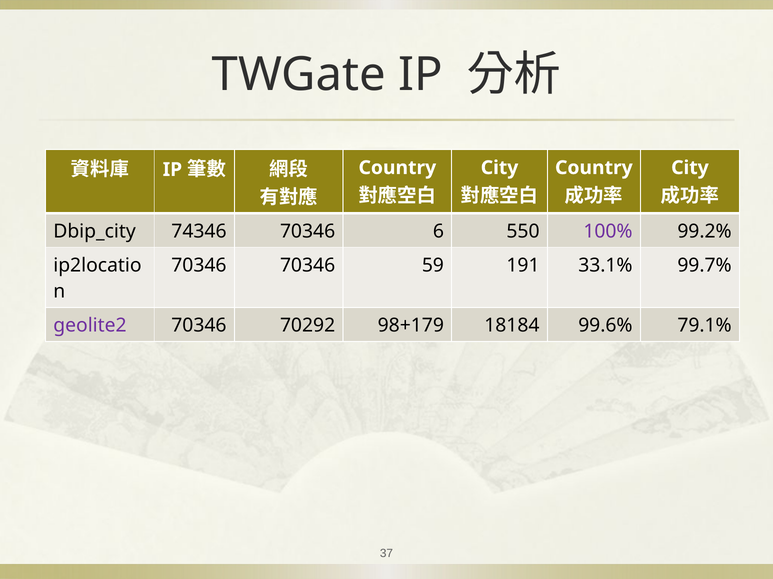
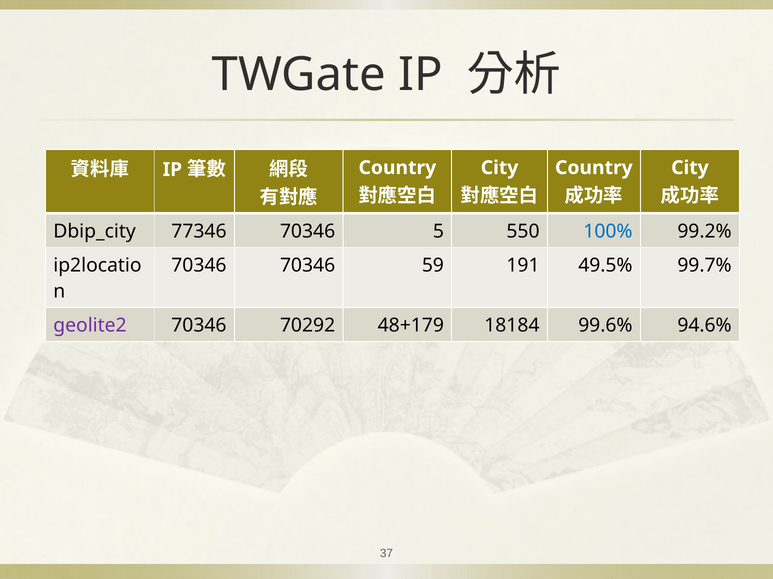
74346: 74346 -> 77346 (199, 232)
6: 6 -> 5 (438, 232)
100% colour: purple -> blue (608, 232)
33.1%: 33.1% -> 49.5% (605, 266)
98+179: 98+179 -> 48+179 (411, 326)
79.1%: 79.1% -> 94.6% (705, 326)
